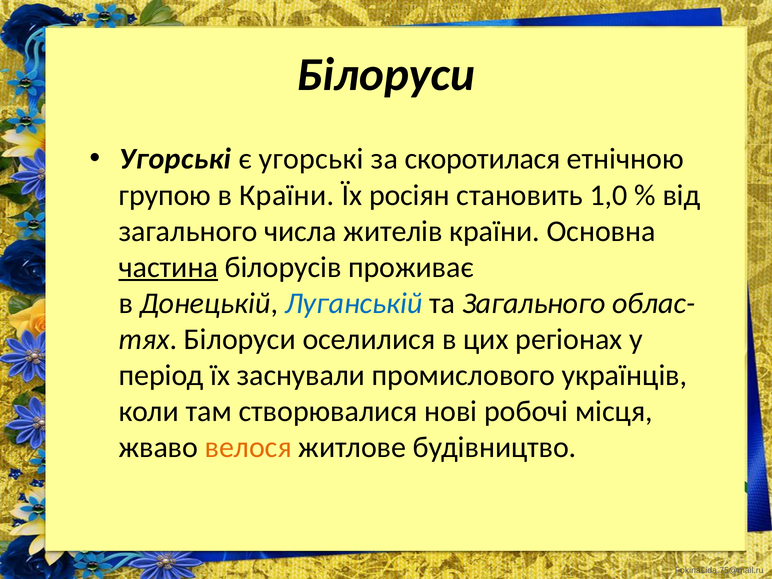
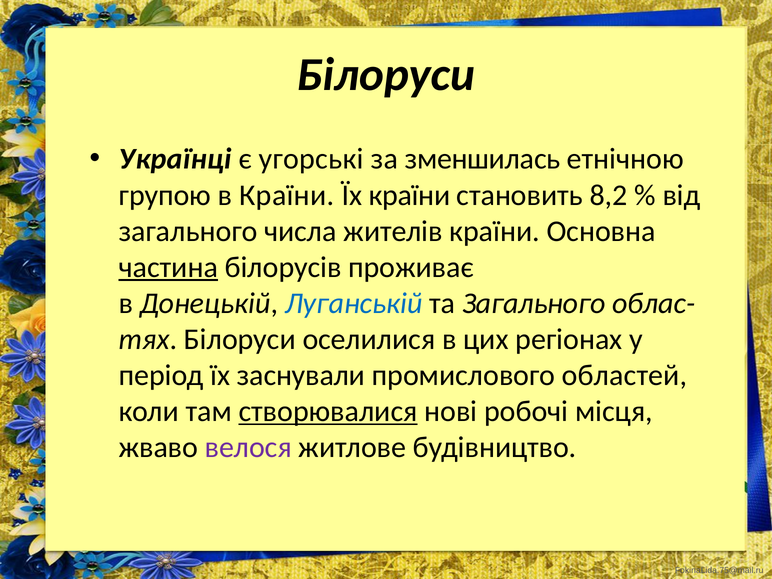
Угорські: Угорські -> Українці (175, 159)
скоротилася: скоротилася -> зменшилась (483, 159)
Їх росіян: росіян -> країни (410, 195)
1,0: 1,0 -> 8,2 (609, 195)
українців: українців -> областей (624, 375)
створювалися underline: none -> present (328, 411)
велося colour: orange -> purple (248, 447)
